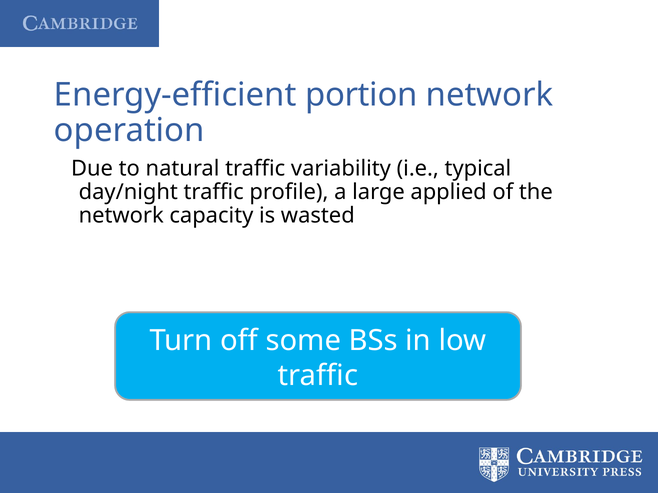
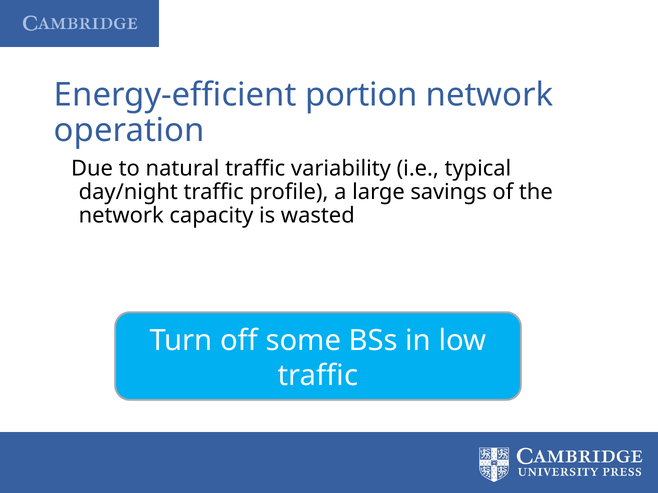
applied: applied -> savings (449, 192)
